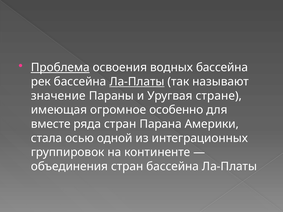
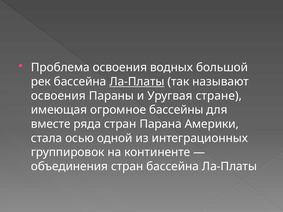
Проблема underline: present -> none (60, 68)
водных бассейна: бассейна -> большой (222, 68)
значение: значение -> освоения (58, 96)
особенно: особенно -> бассейны (176, 110)
